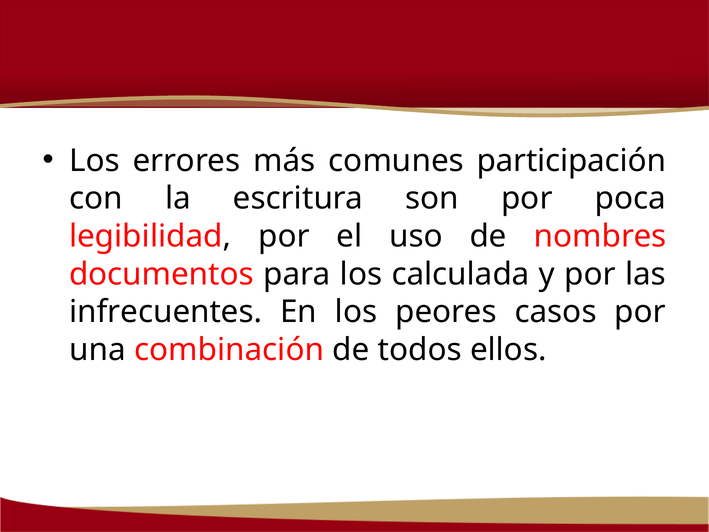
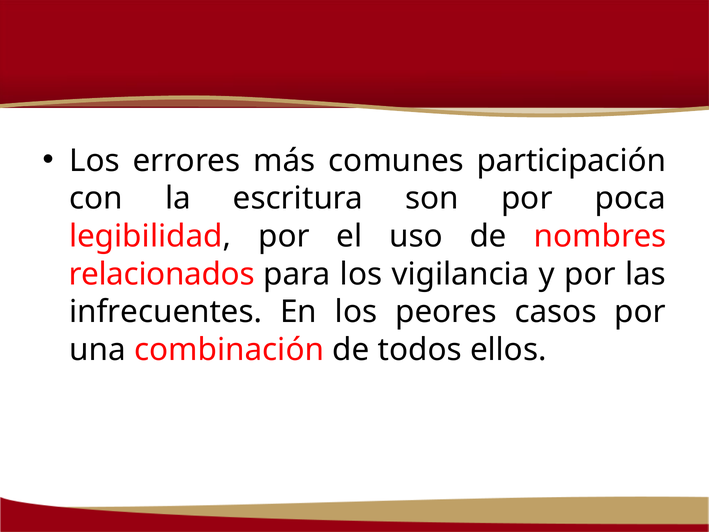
documentos: documentos -> relacionados (162, 274)
calculada: calculada -> vigilancia (461, 274)
